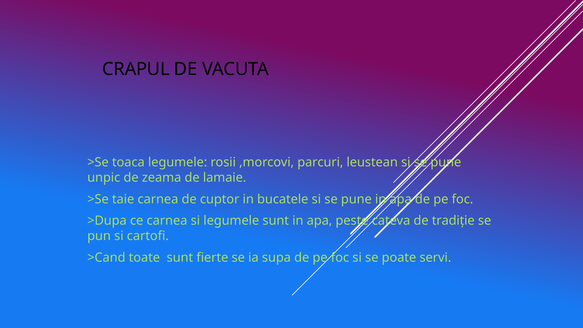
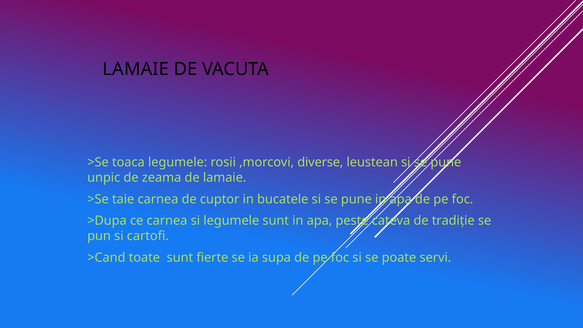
CRAPUL: CRAPUL -> LAMAIE (136, 69)
parcuri: parcuri -> diverse (320, 162)
